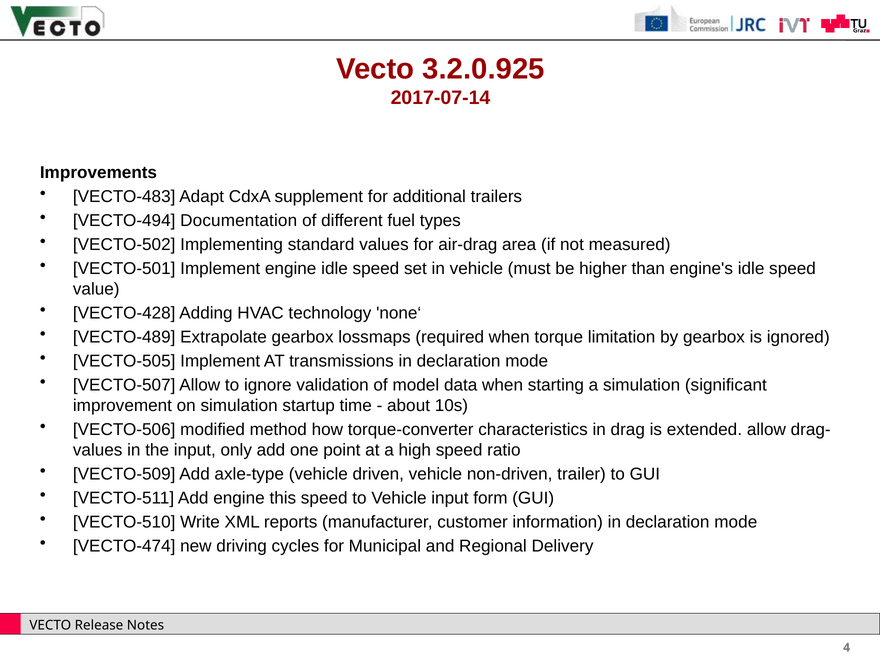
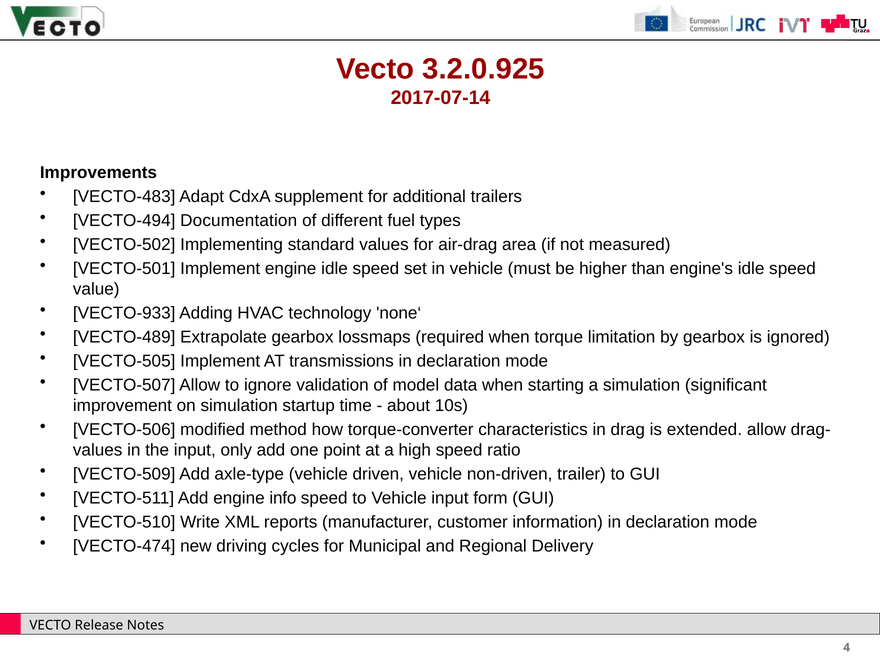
VECTO-428: VECTO-428 -> VECTO-933 (124, 313)
this: this -> info (283, 498)
